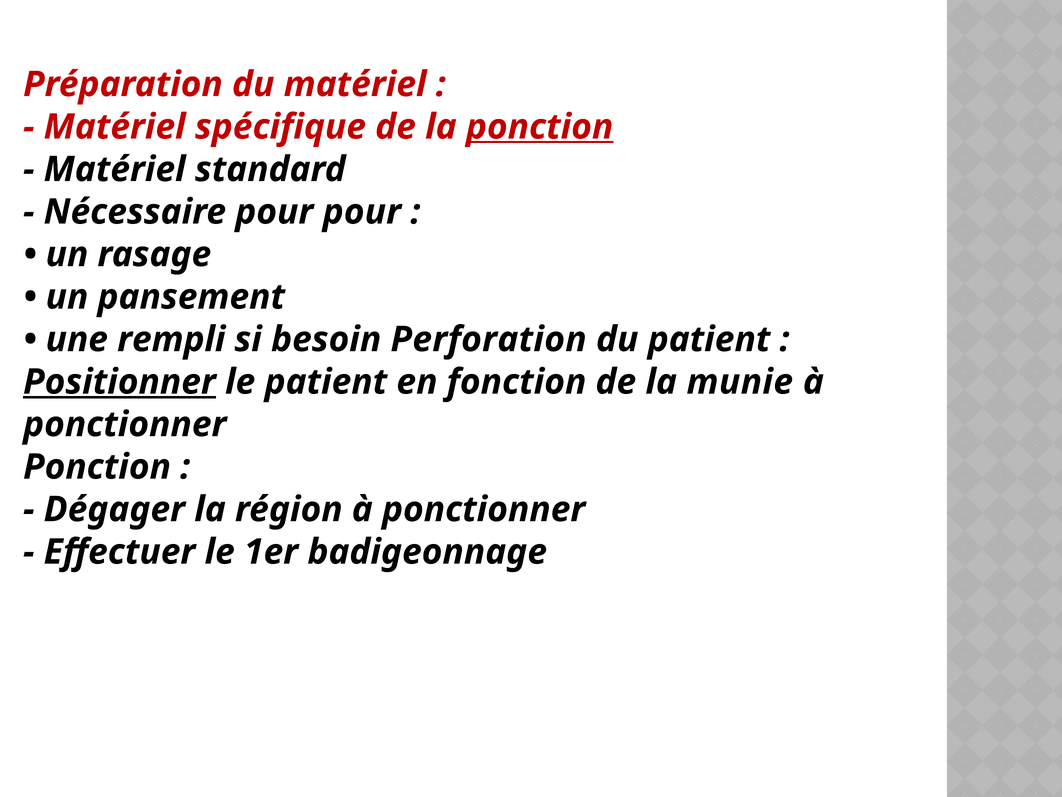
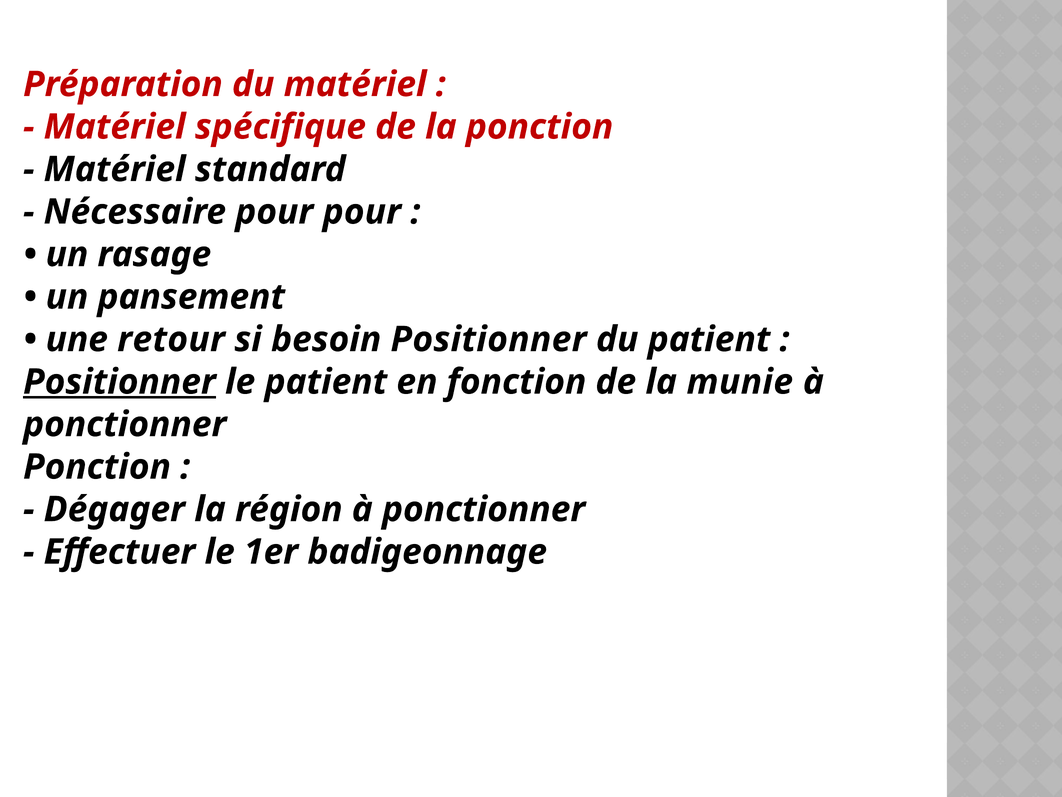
ponction underline: present -> none (540, 127)
rempli: rempli -> retour (171, 339)
besoin Perforation: Perforation -> Positionner (489, 339)
